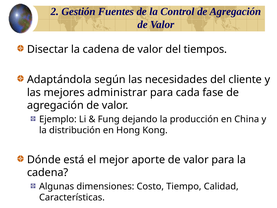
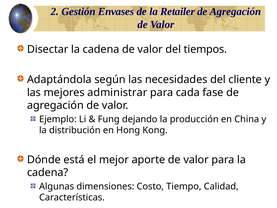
Fuentes: Fuentes -> Envases (116, 12)
Control: Control -> Retailer (178, 12)
